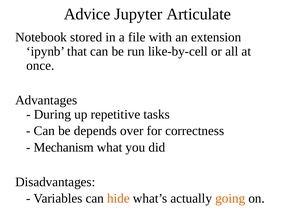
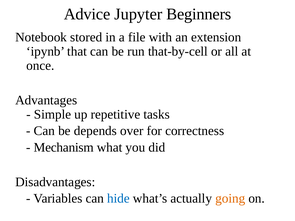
Articulate: Articulate -> Beginners (199, 14)
like-by-cell: like-by-cell -> that-by-cell (178, 51)
During: During -> Simple (52, 114)
hide colour: orange -> blue (118, 199)
